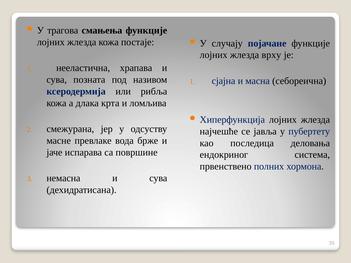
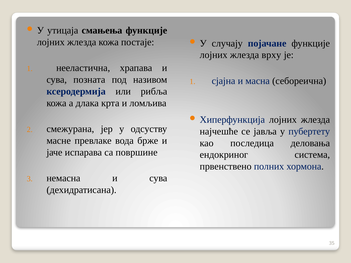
трагова: трагова -> утицаја (63, 30)
